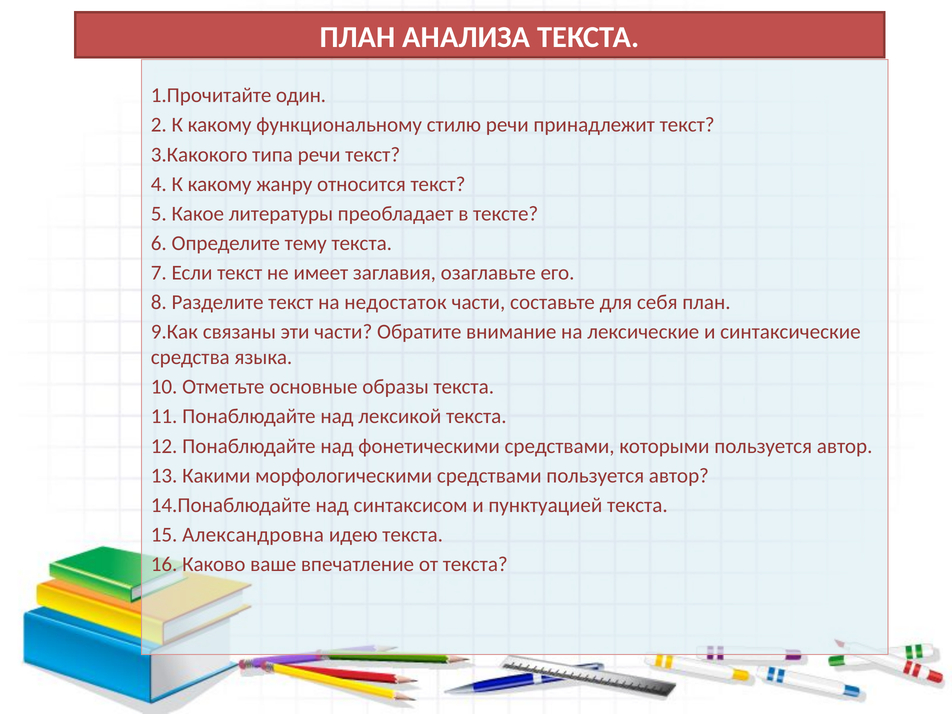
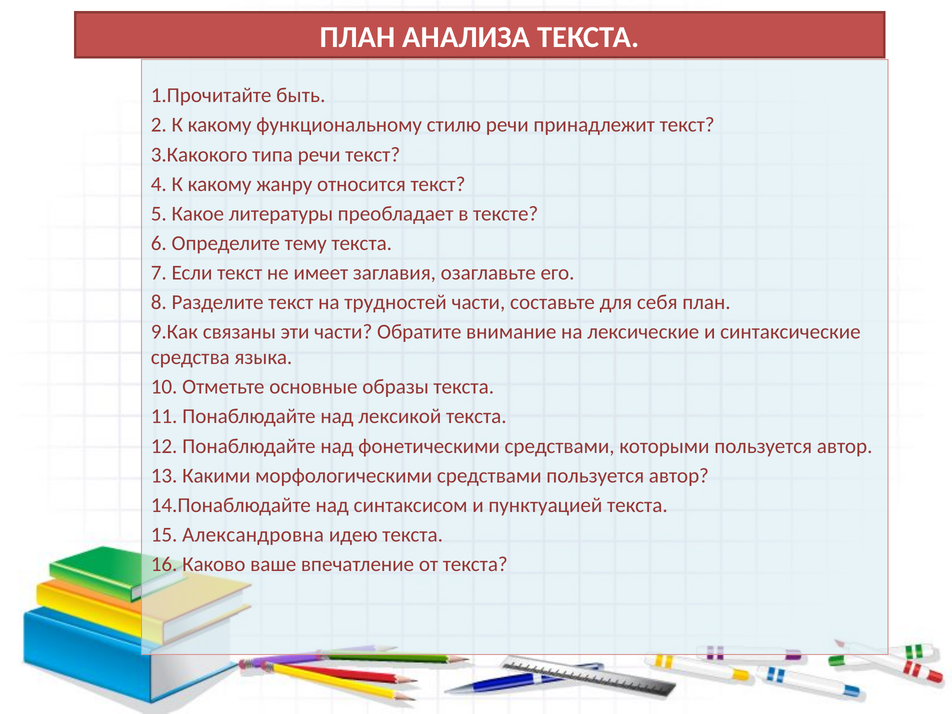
один: один -> быть (301, 95)
недостаток: недостаток -> трудностей (396, 302)
